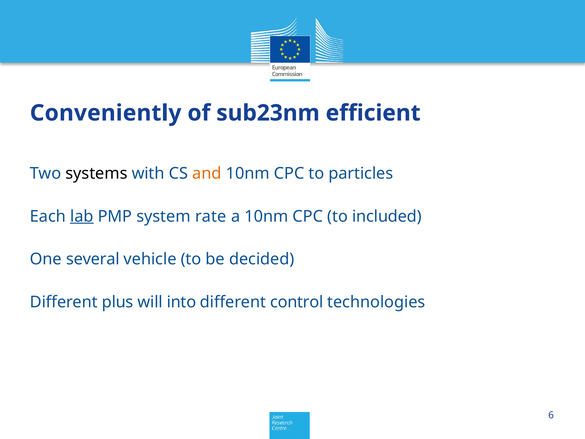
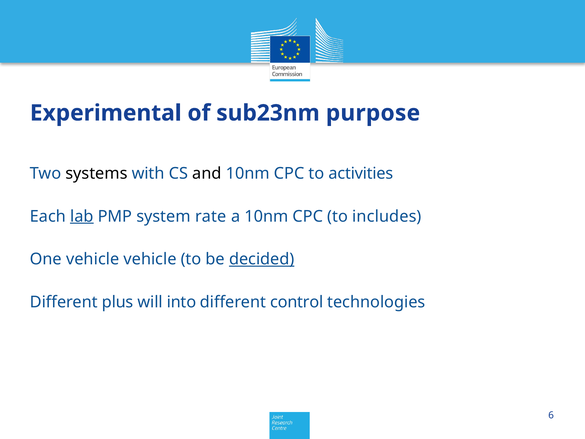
Conveniently: Conveniently -> Experimental (106, 113)
efficient: efficient -> purpose (373, 113)
and colour: orange -> black (207, 173)
particles: particles -> activities (361, 173)
included: included -> includes (387, 216)
One several: several -> vehicle (93, 259)
decided underline: none -> present (262, 259)
